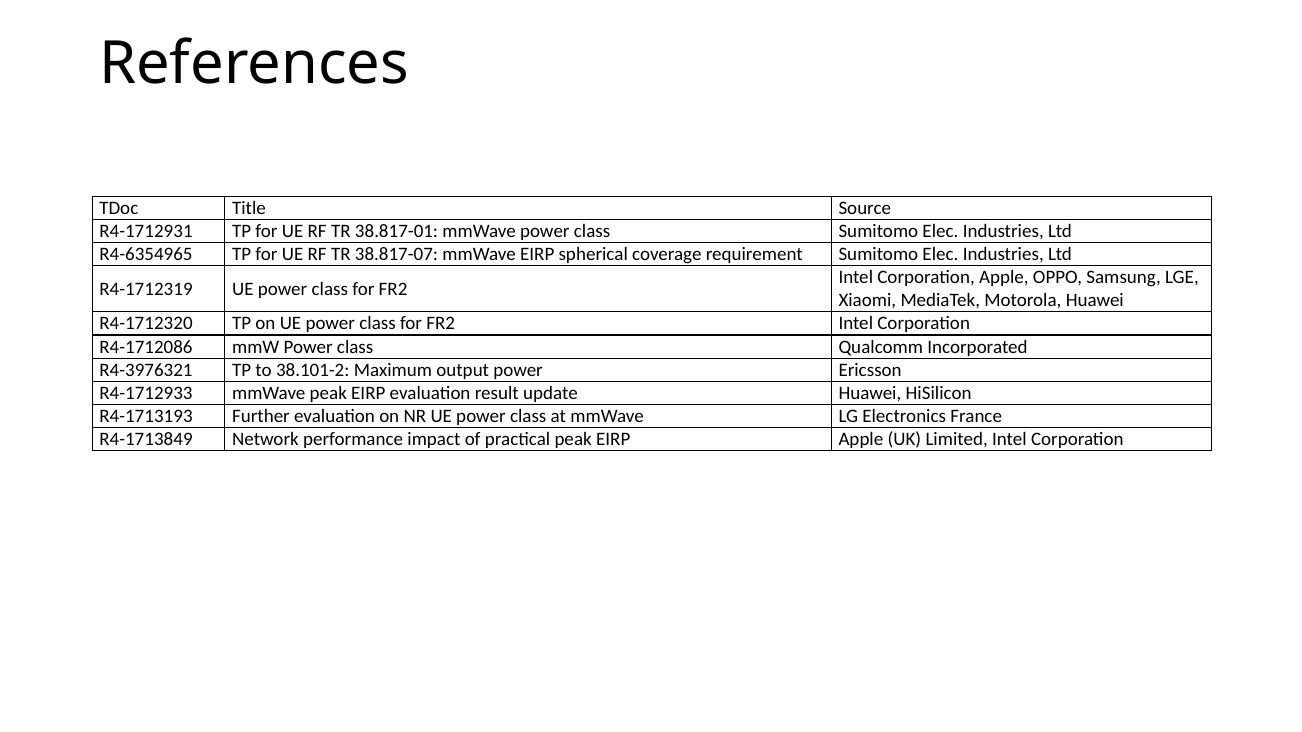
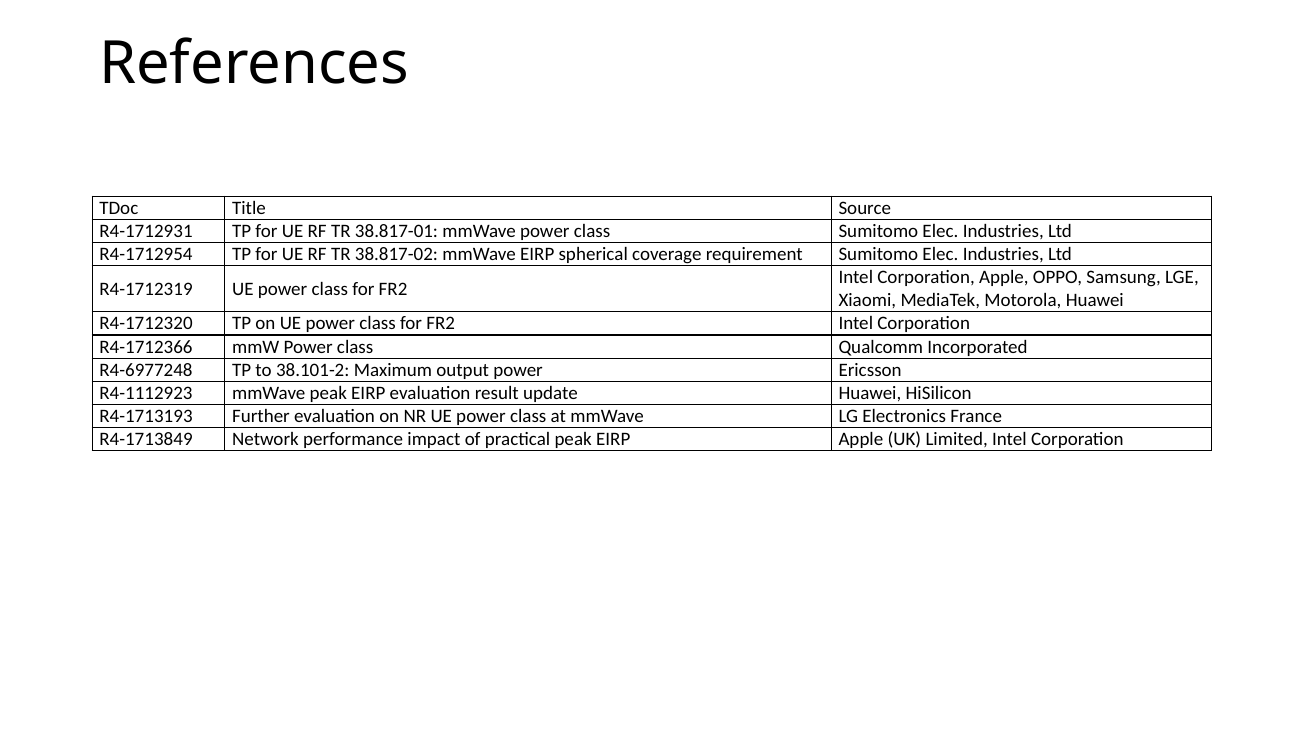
R4-6354965: R4-6354965 -> R4-1712954 (146, 254)
38.817-07: 38.817-07 -> 38.817-02 (396, 254)
R4-1712086: R4-1712086 -> R4-1712366 (146, 347)
R4-3976321: R4-3976321 -> R4-6977248 (146, 370)
R4-1712933: R4-1712933 -> R4-1112923 (146, 393)
